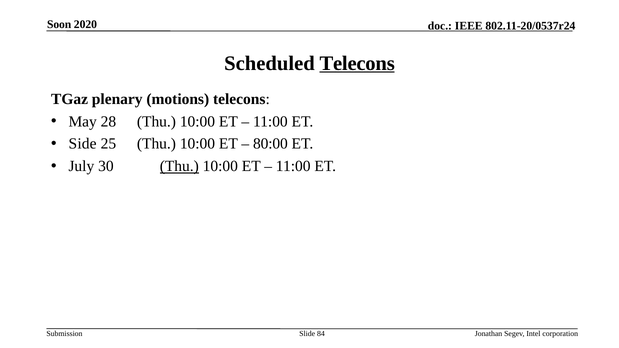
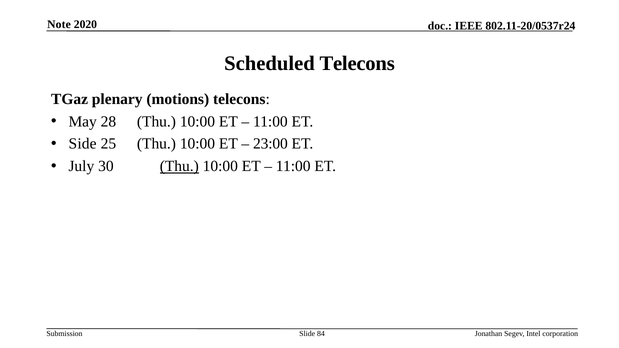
Soon: Soon -> Note (59, 25)
Telecons underline: present -> none (357, 63)
80:00: 80:00 -> 23:00 (270, 144)
